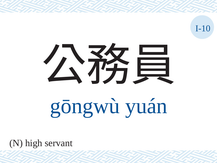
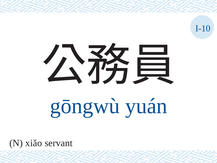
high: high -> xiǎo (34, 143)
